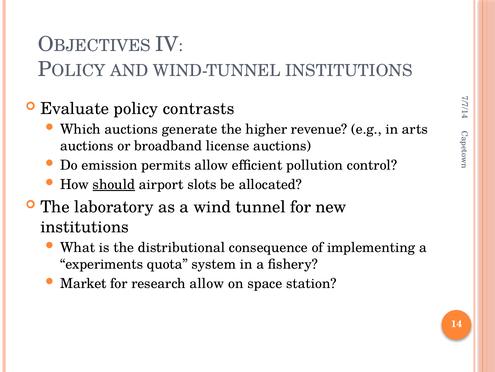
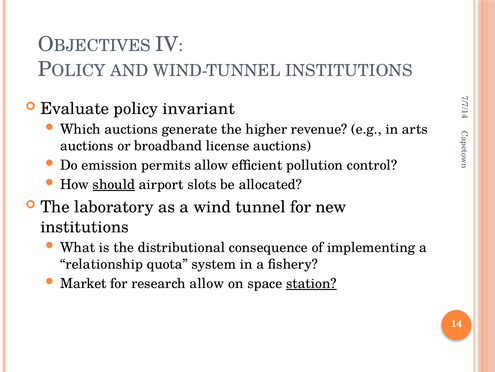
contrasts: contrasts -> invariant (199, 108)
experiments: experiments -> relationship (102, 264)
station underline: none -> present (311, 283)
